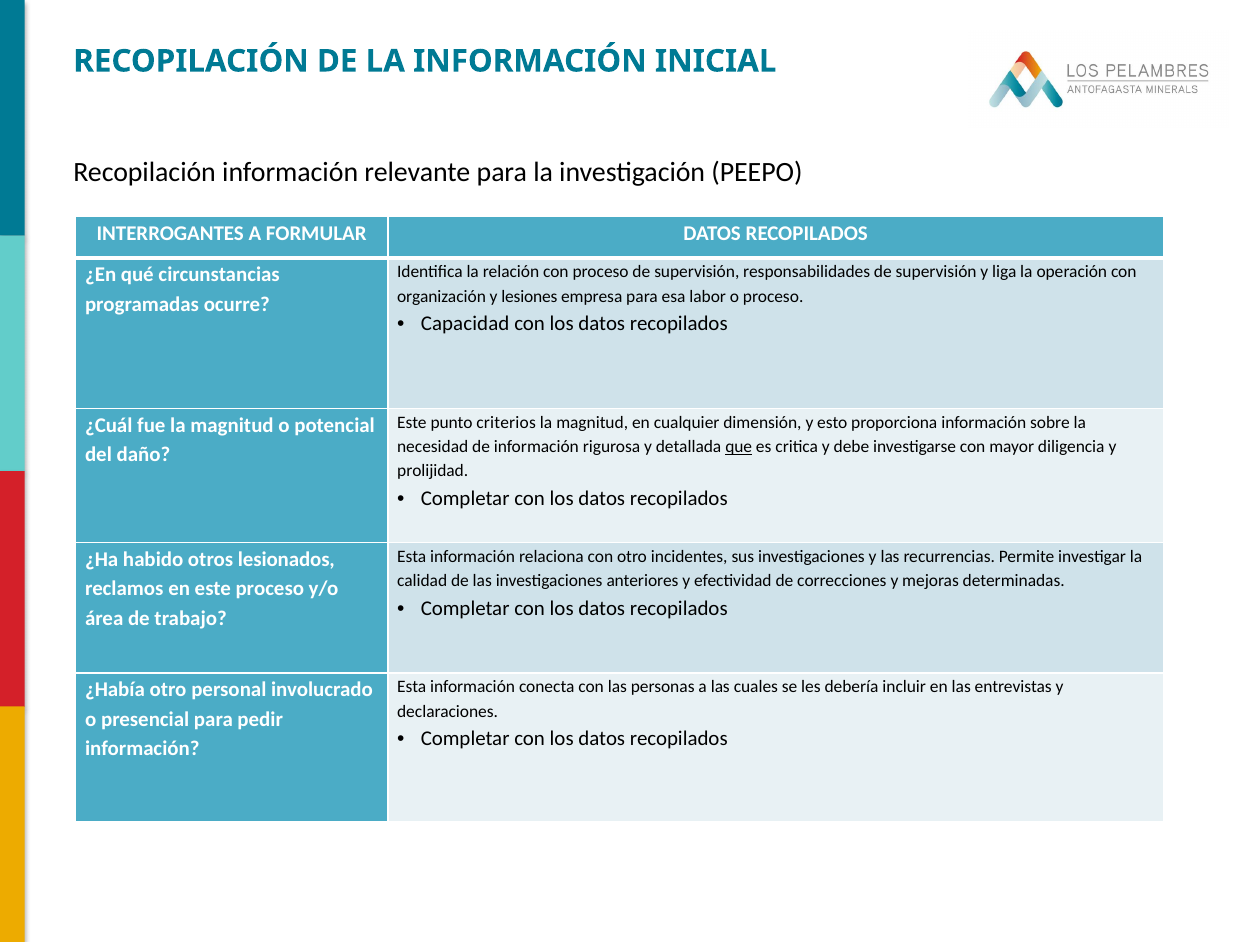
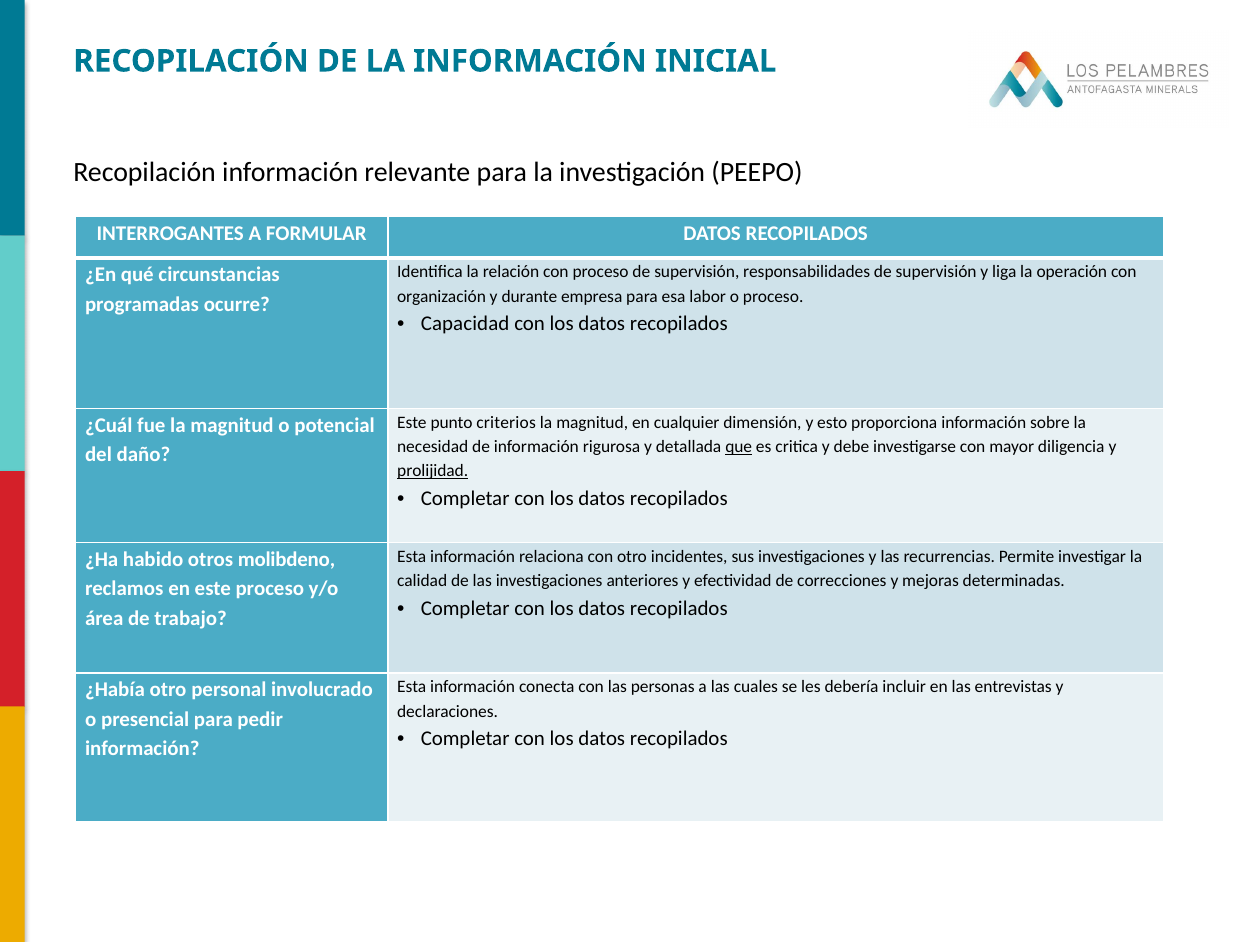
lesiones: lesiones -> durante (529, 296)
prolijidad underline: none -> present (433, 471)
lesionados: lesionados -> molibdeno (286, 560)
